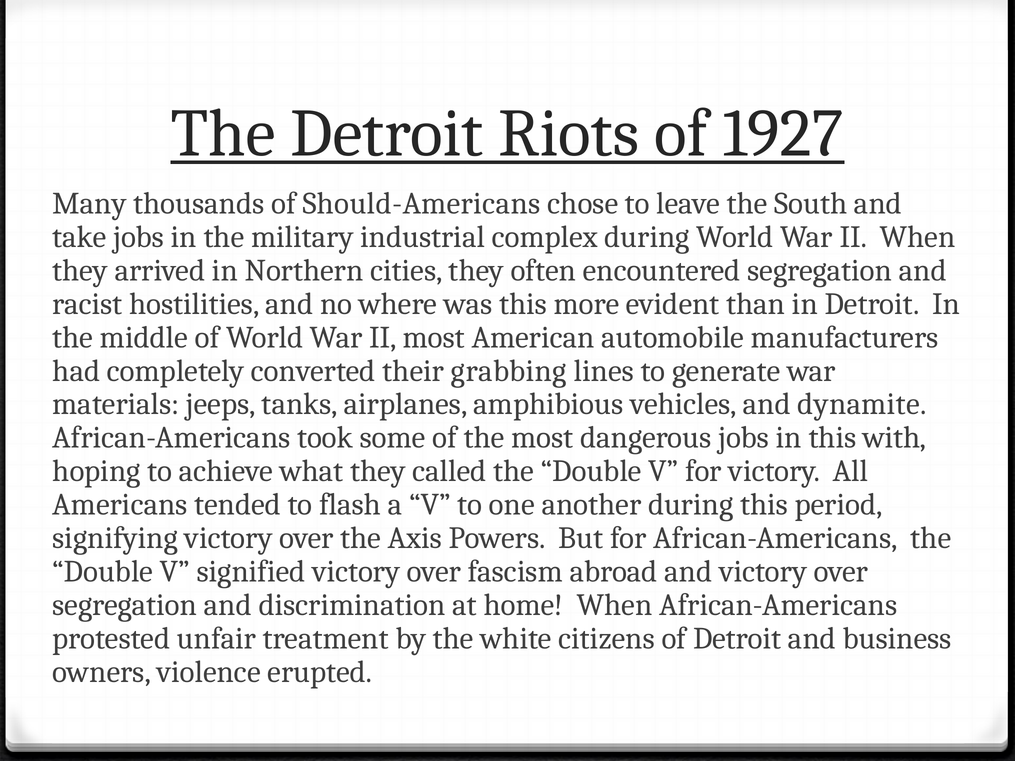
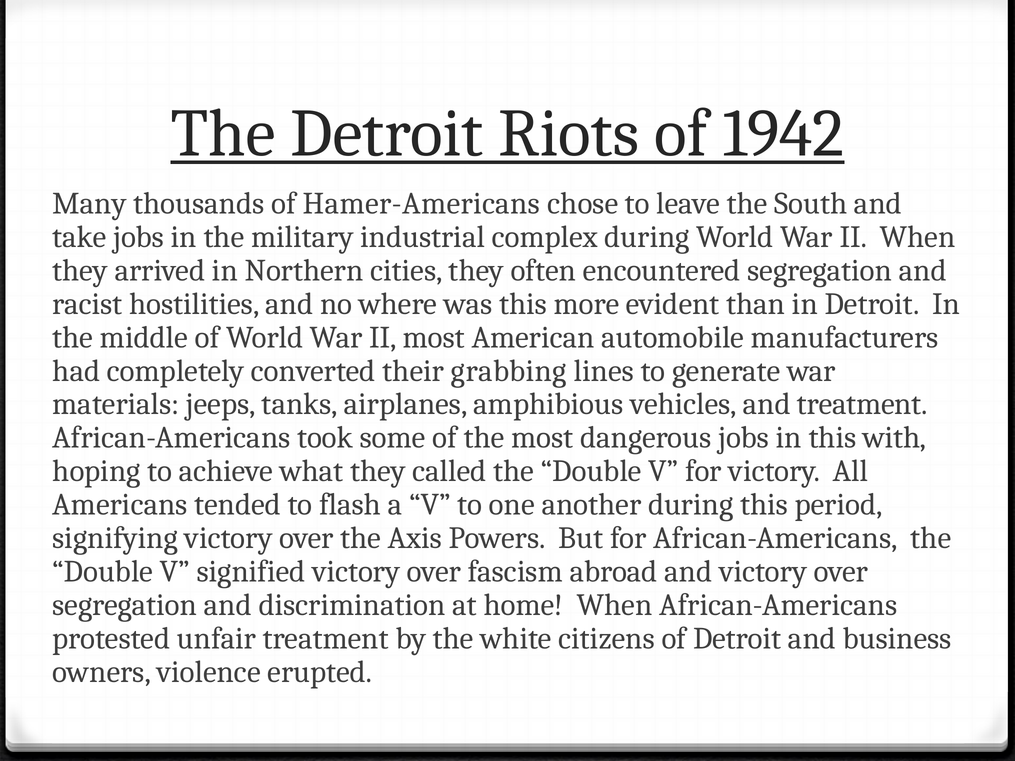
1927: 1927 -> 1942 (783, 133)
Should-Americans: Should-Americans -> Hamer-Americans (421, 203)
and dynamite: dynamite -> treatment (862, 404)
